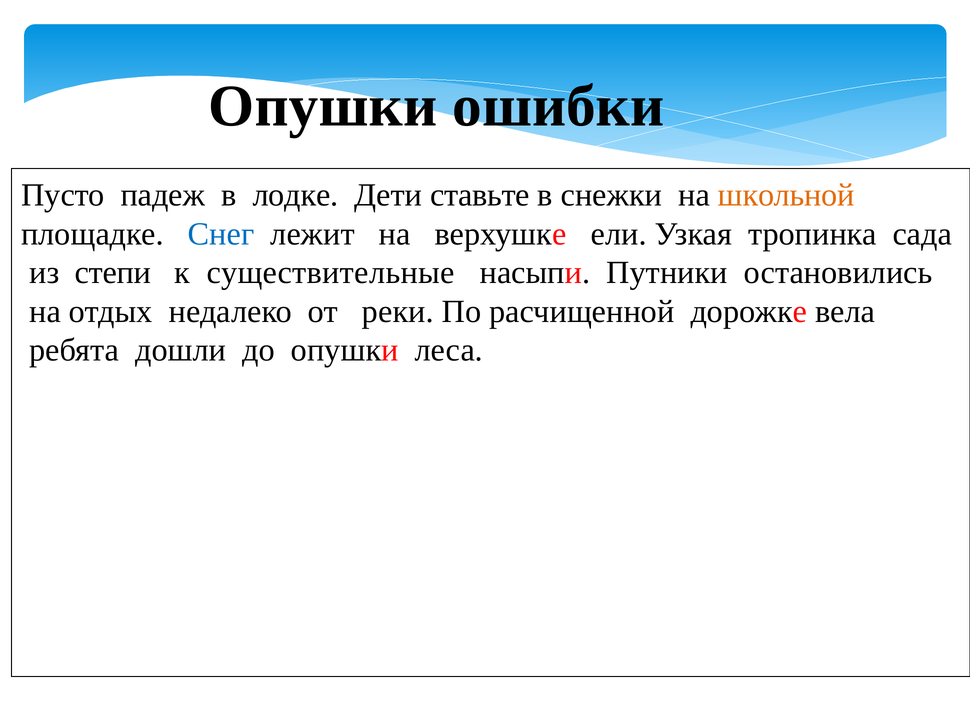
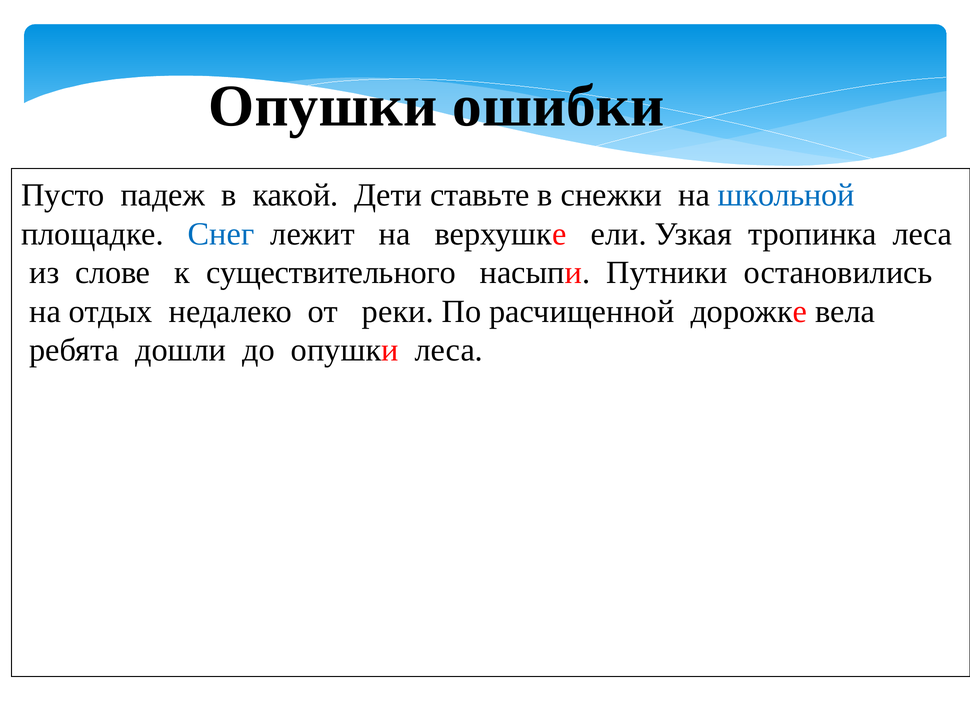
лодке: лодке -> какой (295, 195)
школьной colour: orange -> blue (786, 195)
тропинка сада: сада -> леса (922, 234)
степи: степи -> слове (113, 273)
существительные: существительные -> существительного (331, 273)
